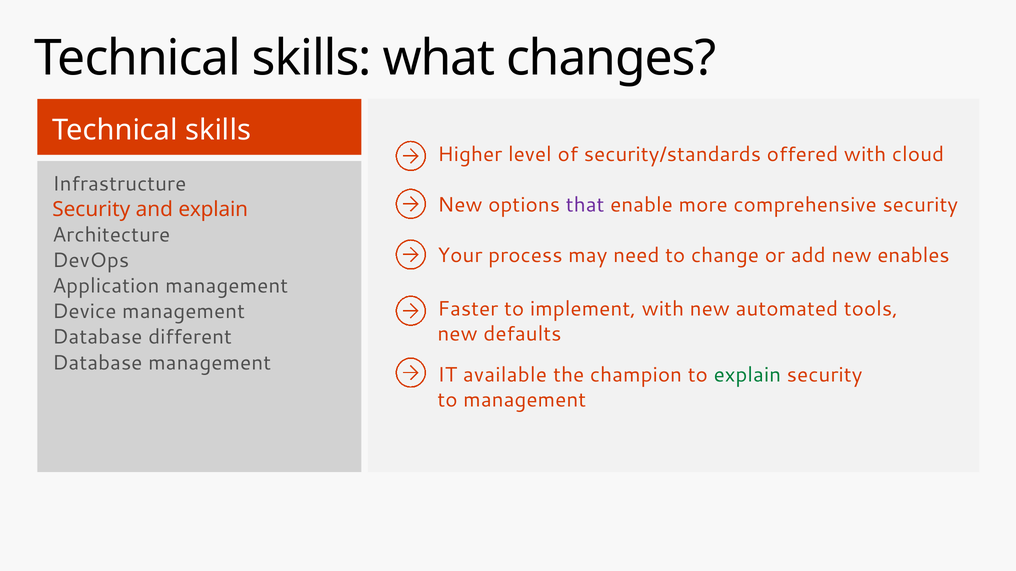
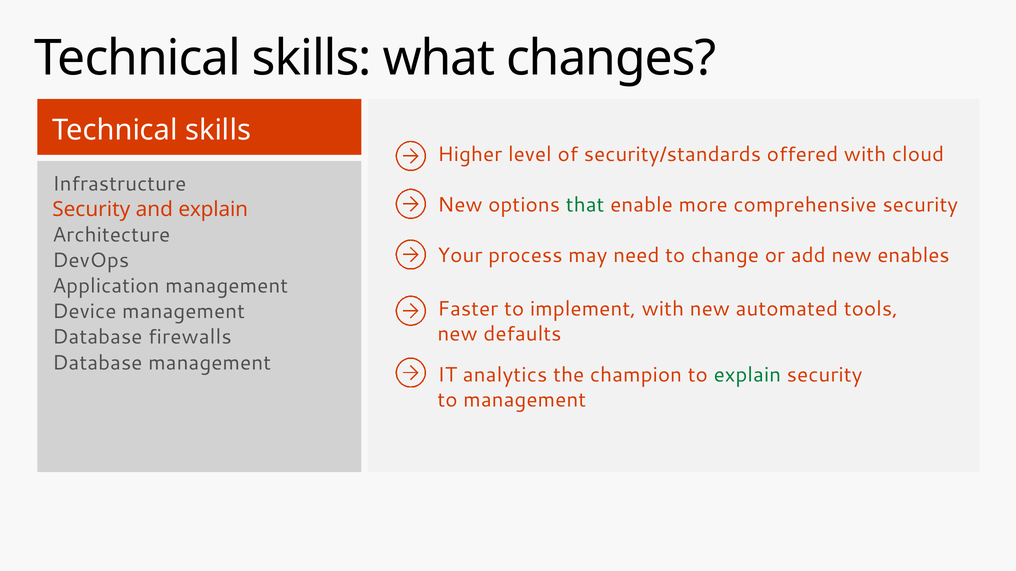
that colour: purple -> green (585, 205)
different: different -> firewalls (190, 337)
available: available -> analytics (505, 375)
